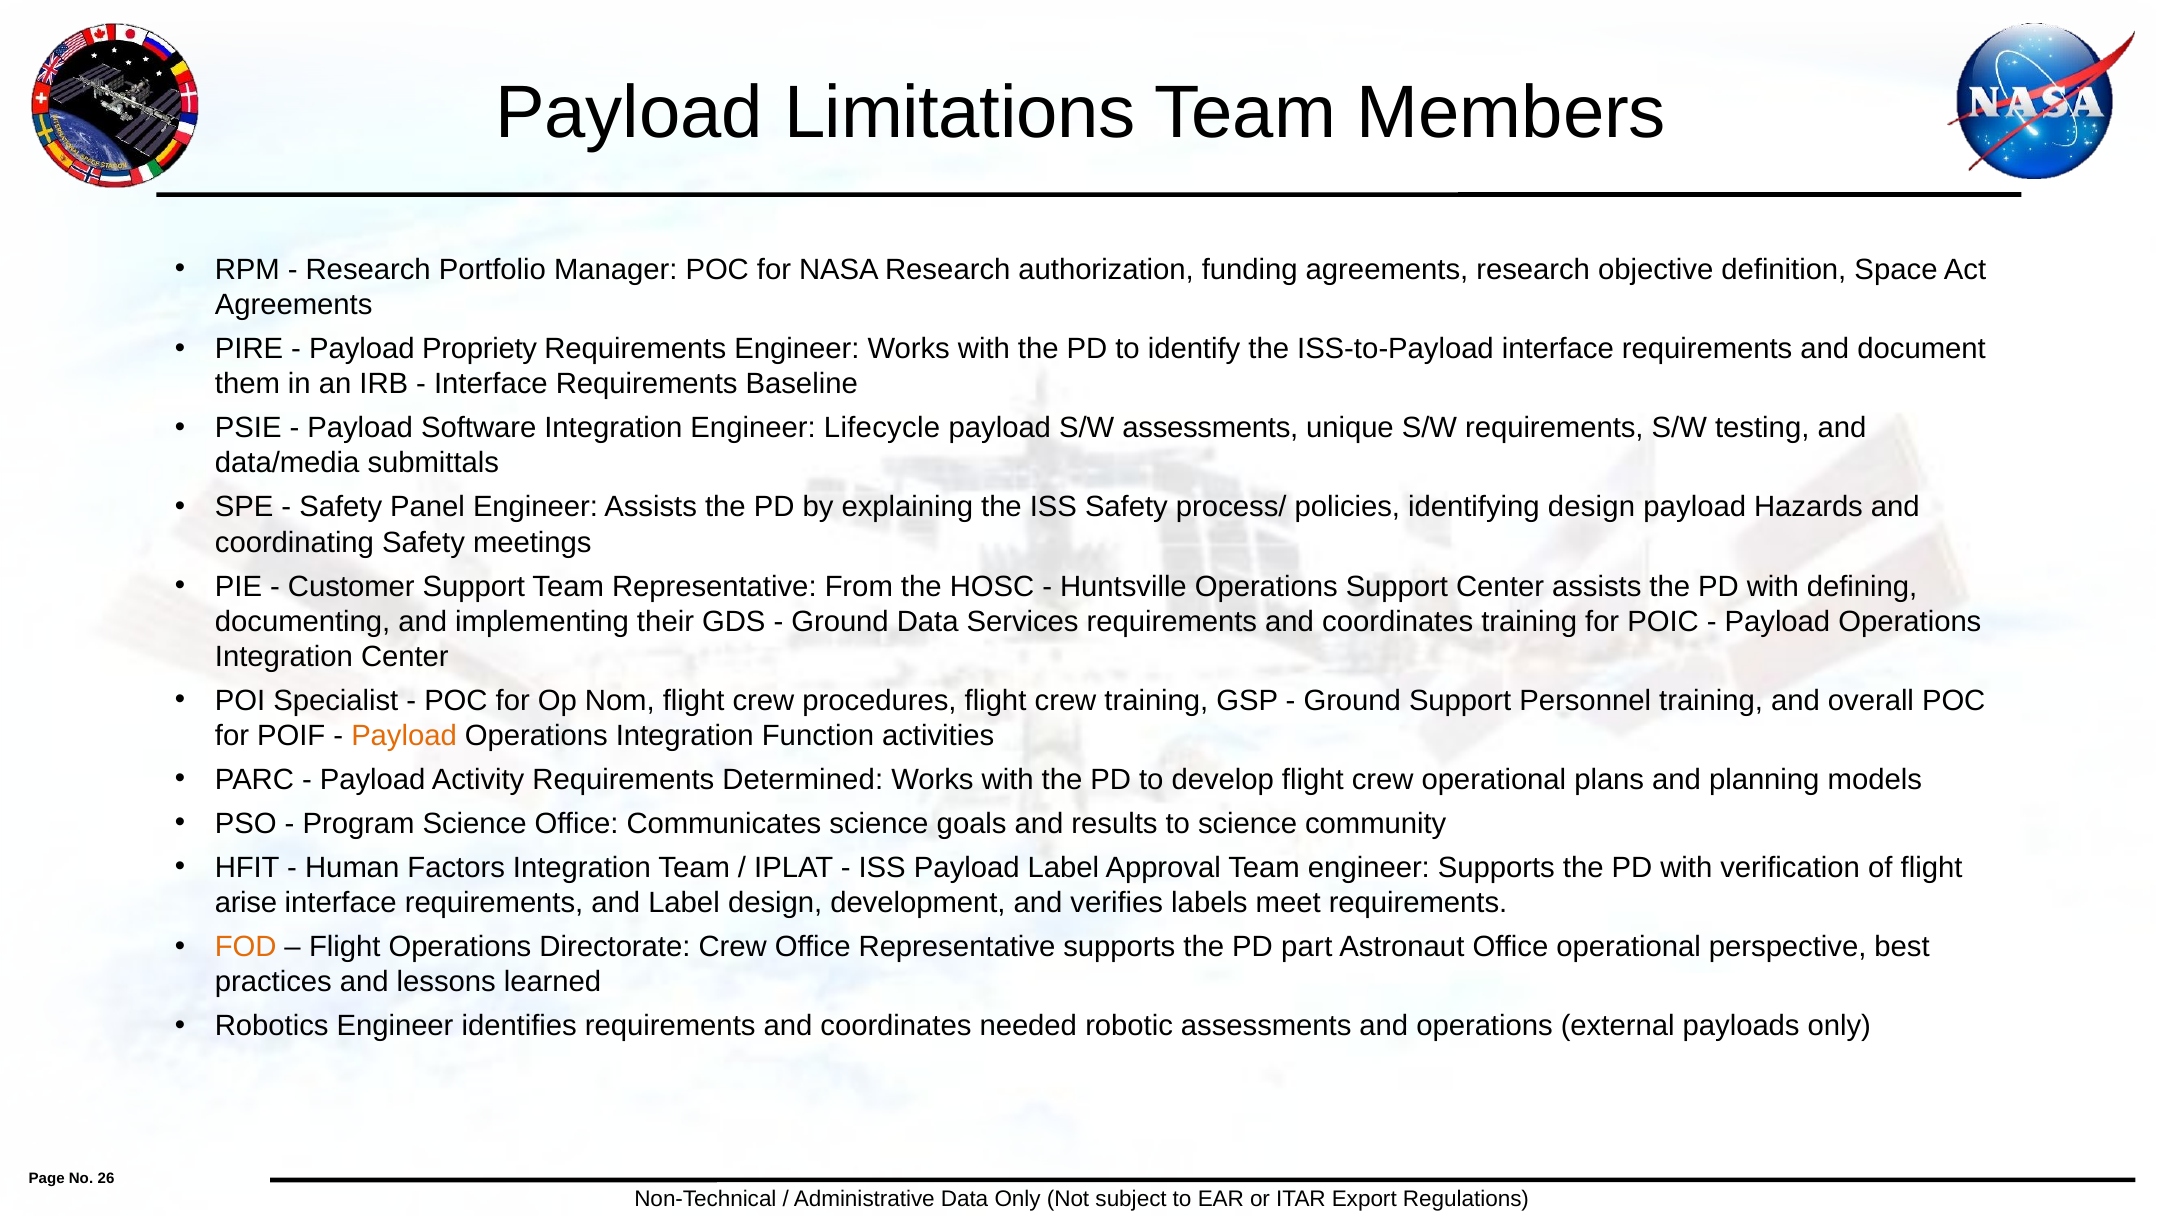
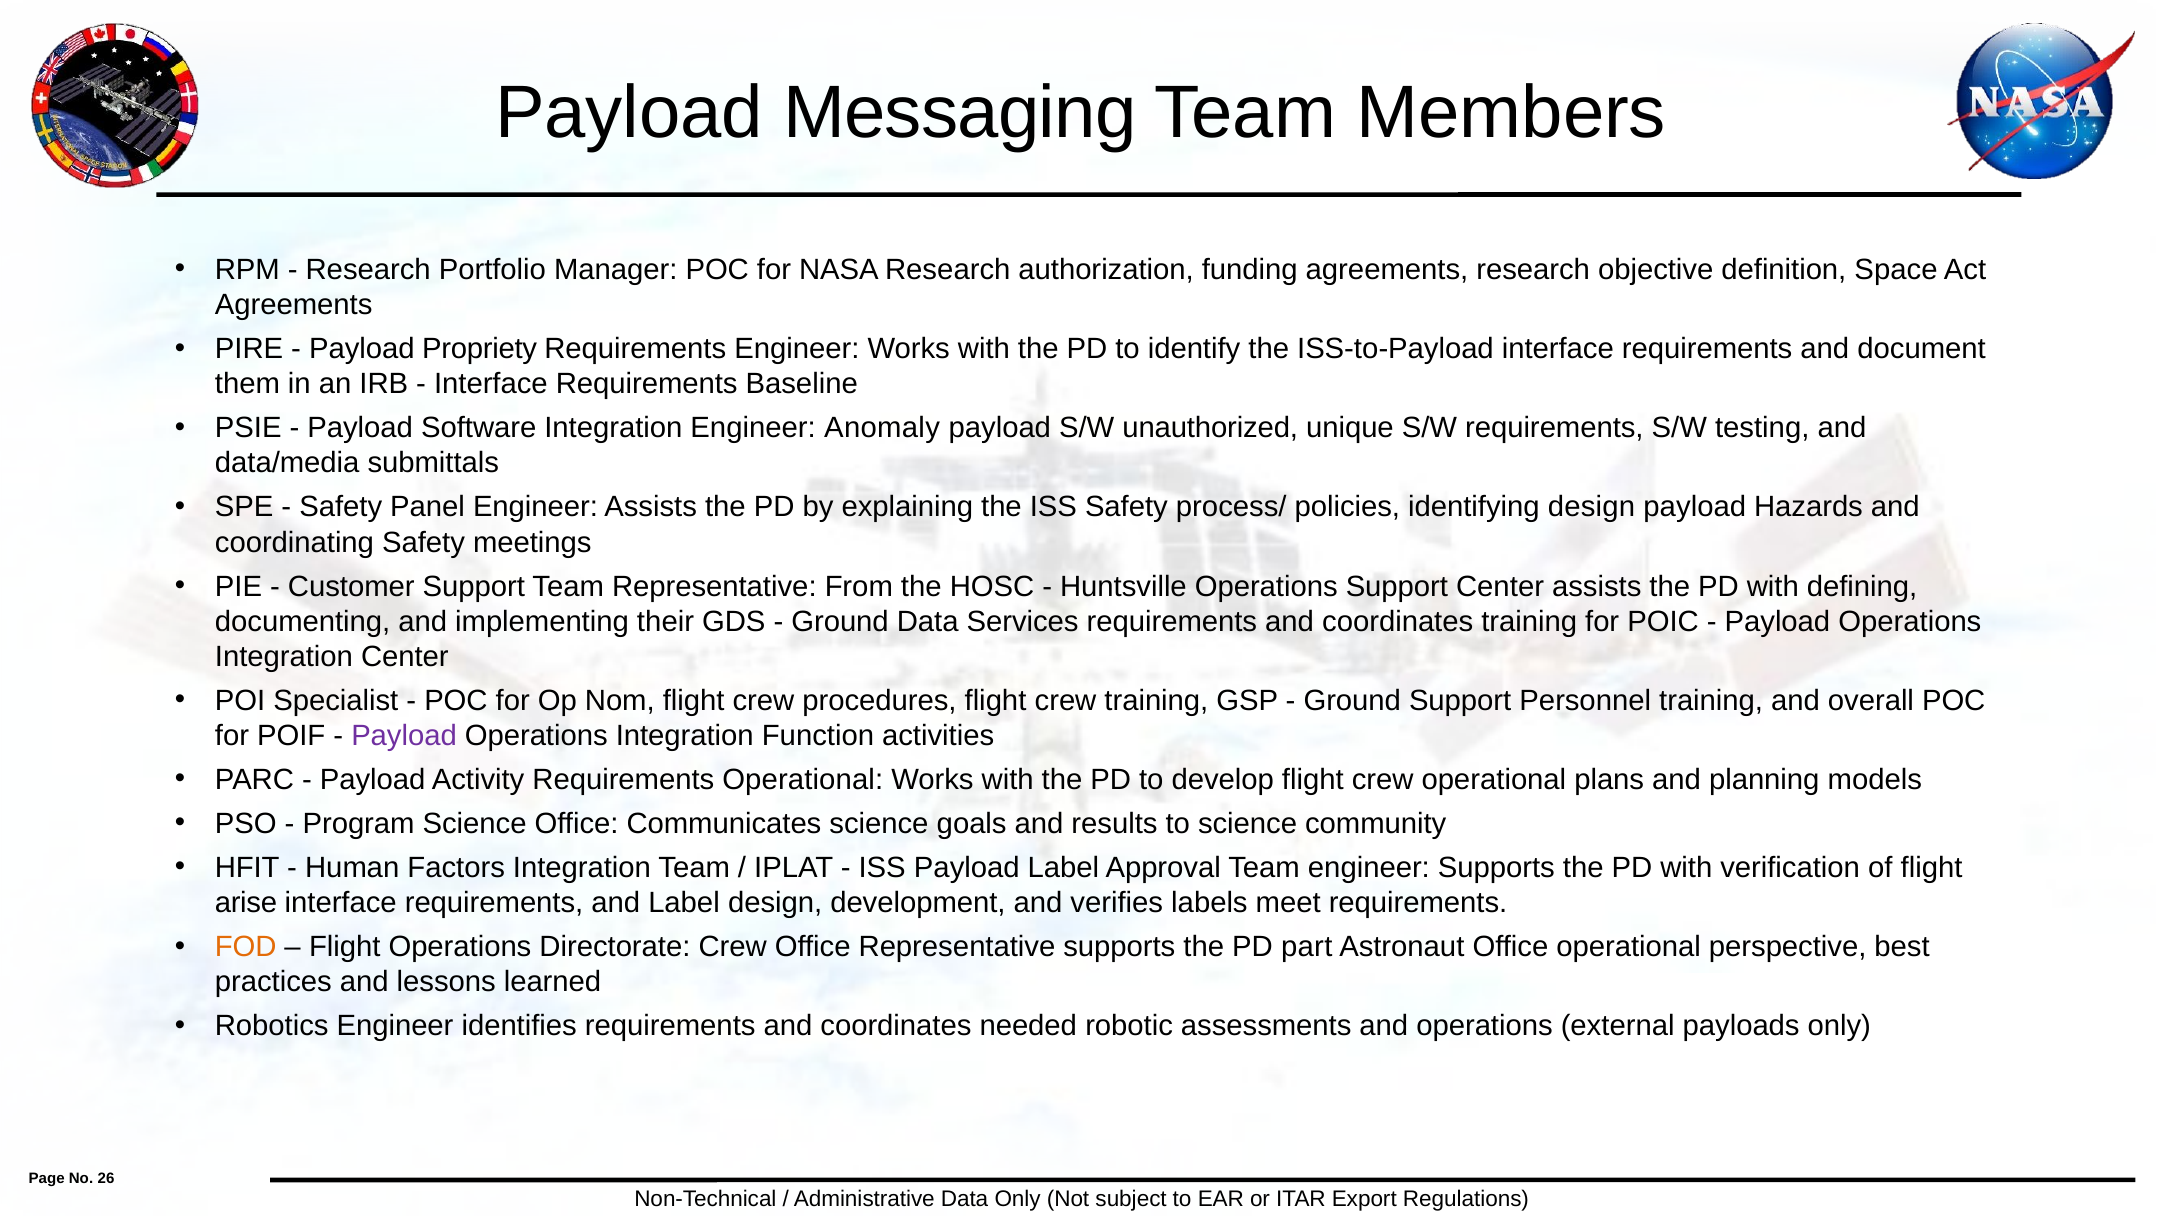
Limitations: Limitations -> Messaging (960, 113)
Lifecycle: Lifecycle -> Anomaly (882, 428)
S/W assessments: assessments -> unauthorized (1210, 428)
Payload colour: orange -> purple (404, 736)
Requirements Determined: Determined -> Operational (803, 780)
